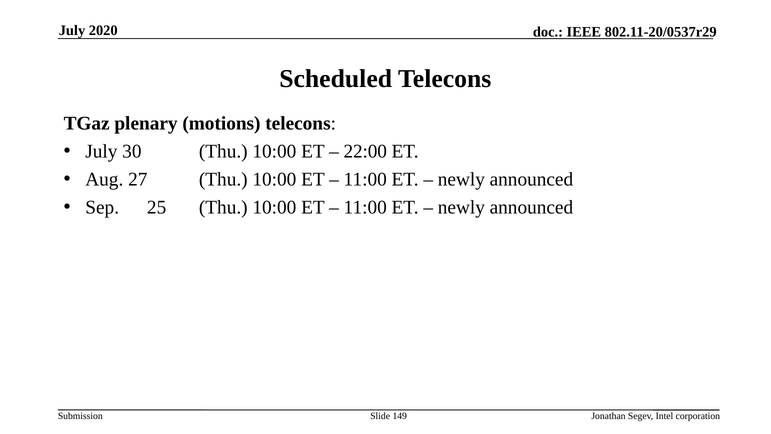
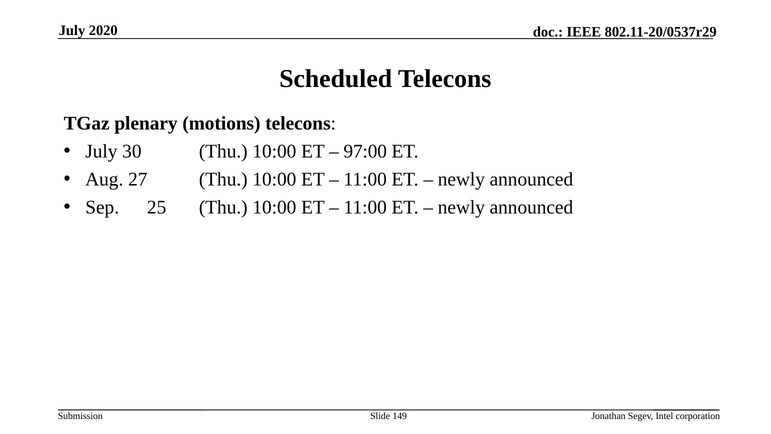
22:00: 22:00 -> 97:00 (365, 151)
